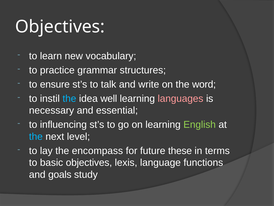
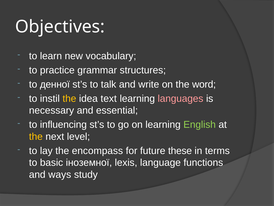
ensure: ensure -> денної (55, 84)
the colour: light blue -> yellow (69, 98)
well: well -> text (109, 98)
the colour: light blue -> yellow (36, 136)
basic objectives: objectives -> іноземної (89, 162)
goals: goals -> ways (60, 174)
